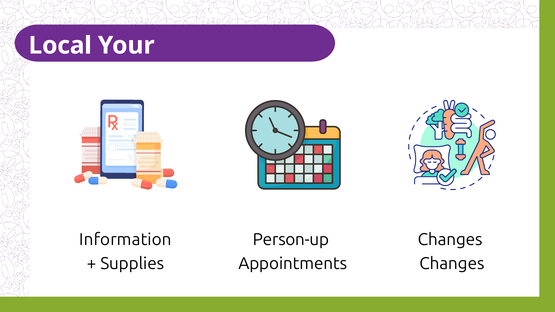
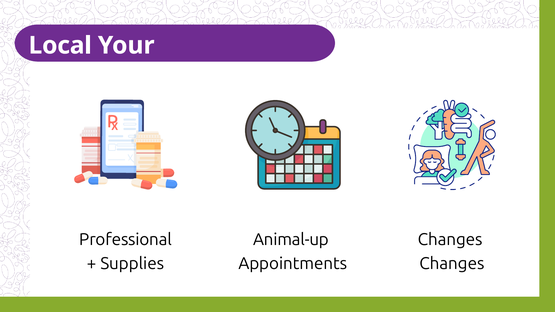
Information: Information -> Professional (126, 240)
Person-up: Person-up -> Animal-up (291, 240)
